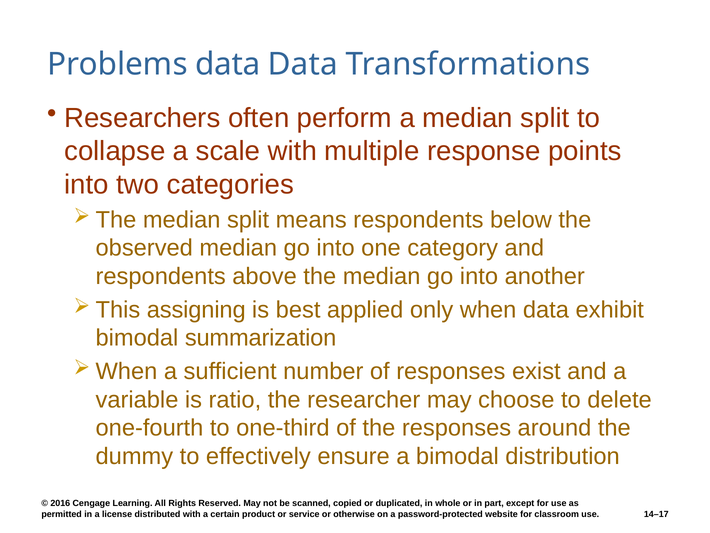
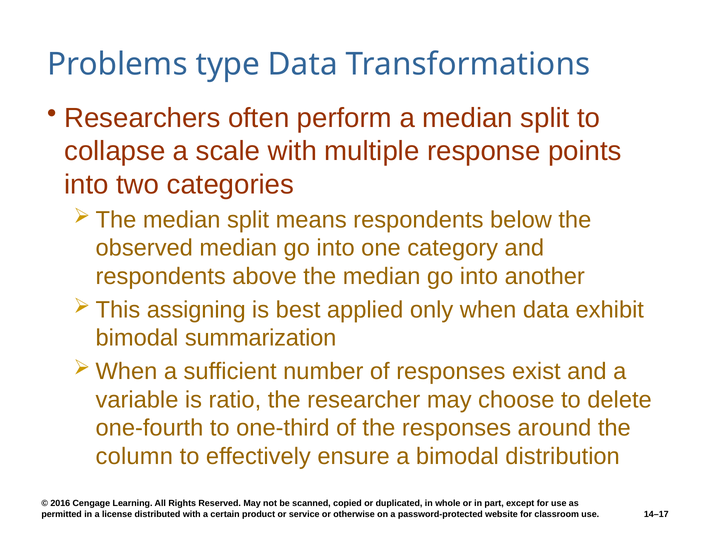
Problems data: data -> type (228, 64)
dummy: dummy -> column (134, 456)
